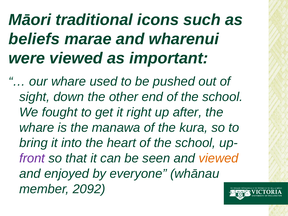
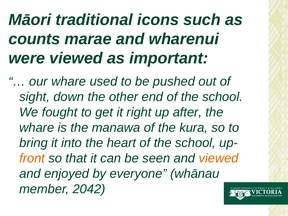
beliefs: beliefs -> counts (34, 39)
front colour: purple -> orange (32, 158)
2092: 2092 -> 2042 (89, 189)
